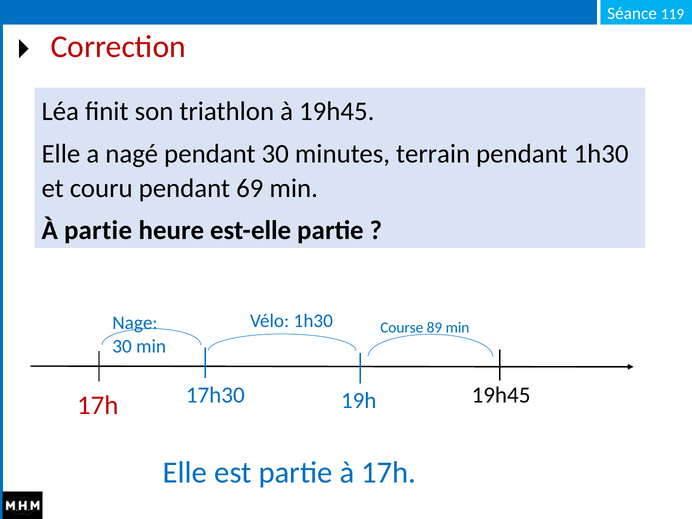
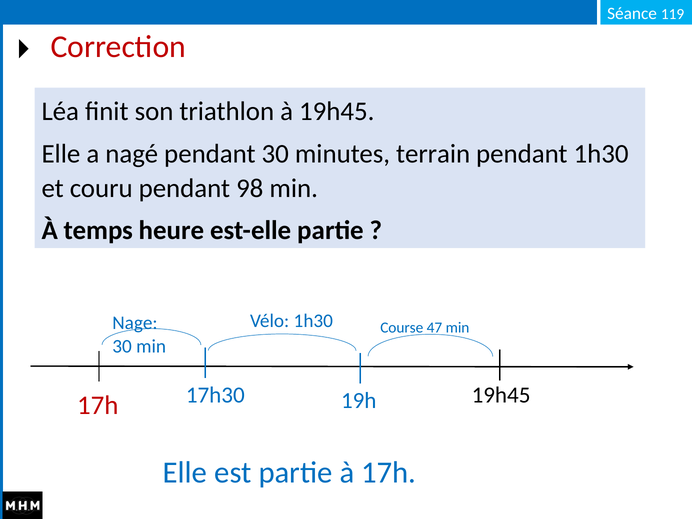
69: 69 -> 98 (250, 188)
À partie: partie -> temps (98, 230)
89: 89 -> 47 (434, 327)
